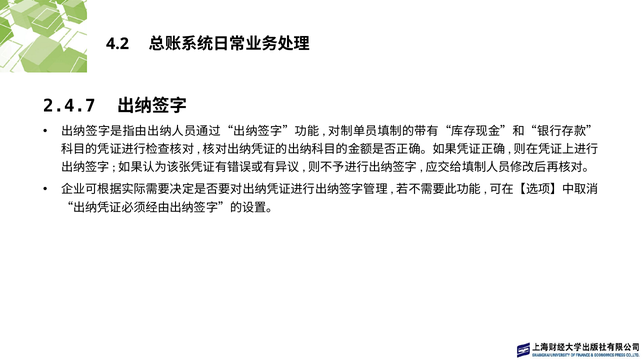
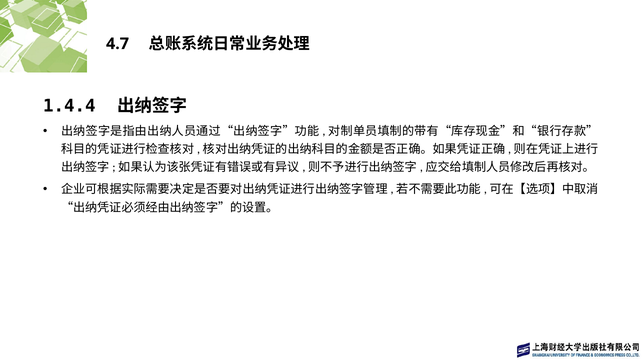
4.2: 4.2 -> 4.7 (118, 44)
2.4.7: 2.4.7 -> 1.4.4 (69, 106)
